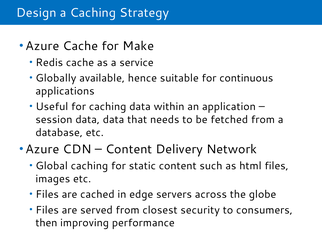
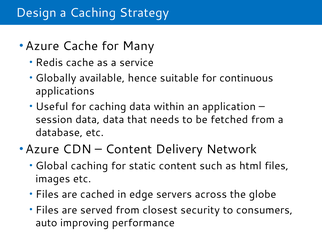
Make: Make -> Many (138, 46)
then: then -> auto (46, 222)
